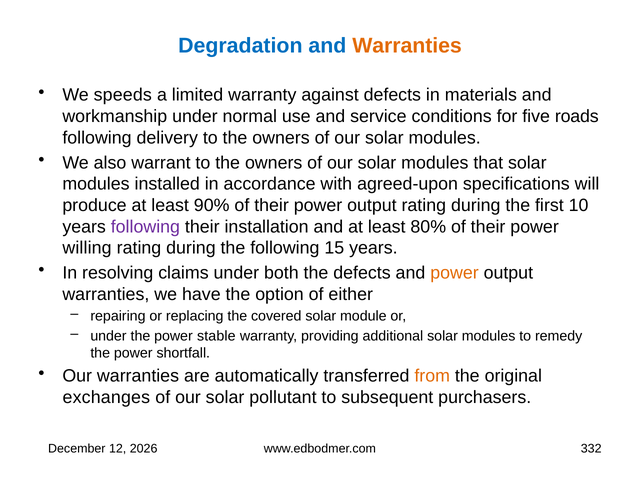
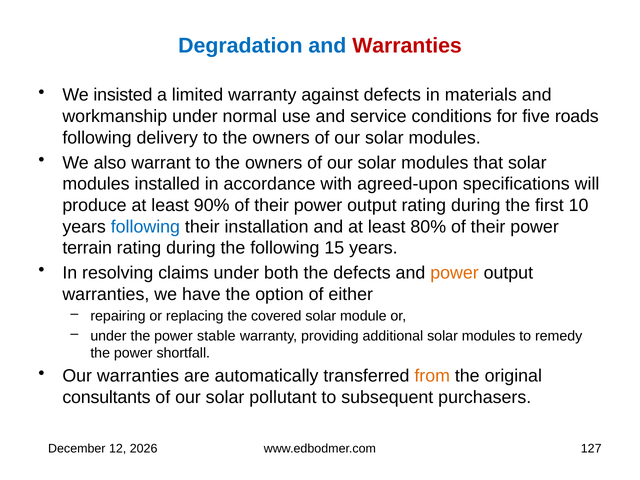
Warranties colour: orange -> red (407, 46)
speeds: speeds -> insisted (123, 95)
following colour: purple -> blue (145, 227)
willing: willing -> terrain (87, 248)
exchanges: exchanges -> consultants (106, 397)
332: 332 -> 127 (591, 449)
